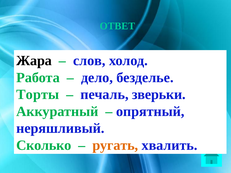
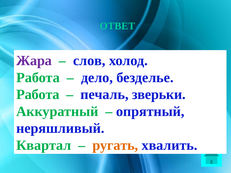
Жара colour: black -> purple (34, 61)
Торты: Торты -> Работа (38, 95)
Сколько: Сколько -> Квартал (44, 145)
